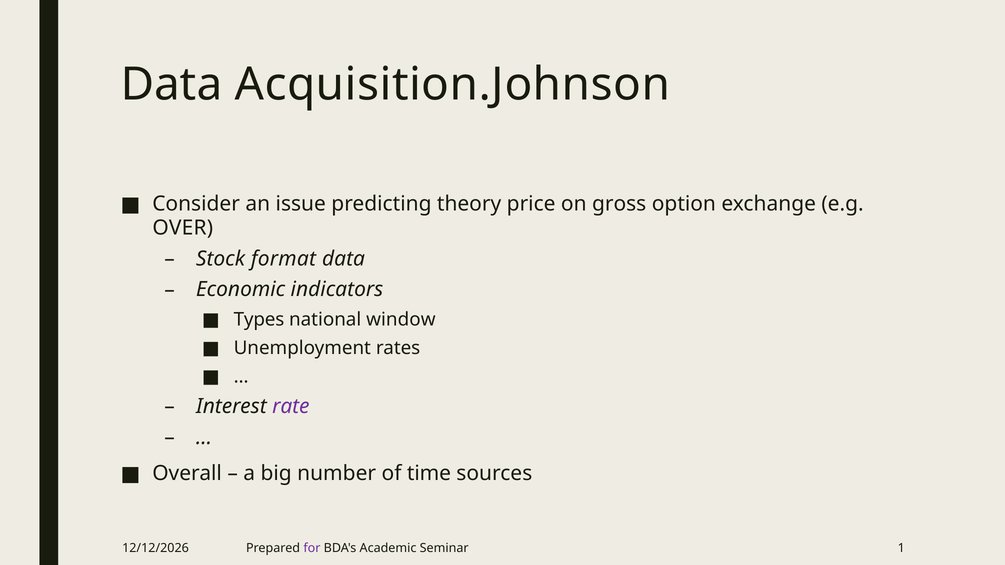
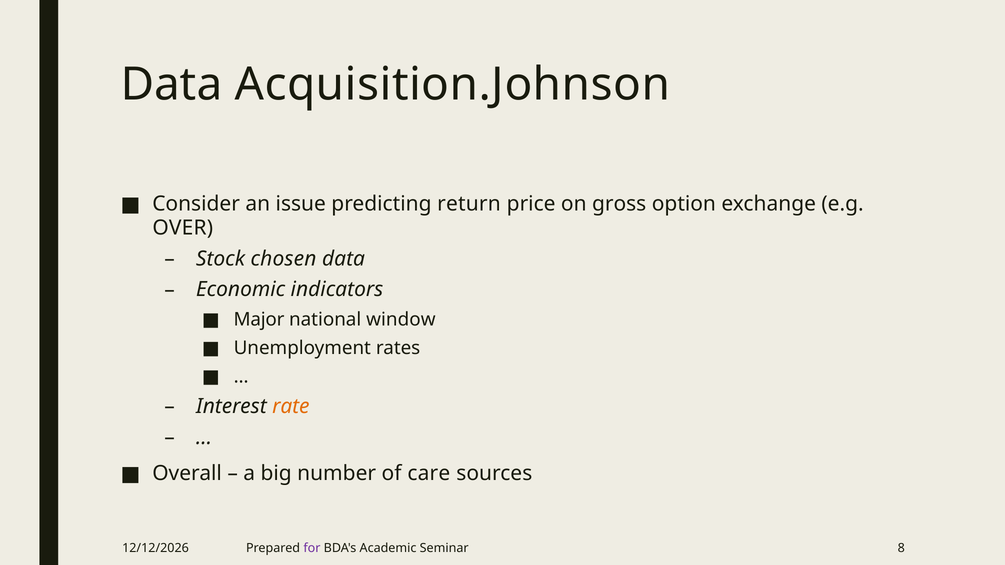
theory: theory -> return (469, 204)
format: format -> chosen (283, 259)
Types: Types -> Major (259, 319)
rate colour: purple -> orange (291, 406)
time: time -> care (429, 474)
1: 1 -> 8 (901, 548)
